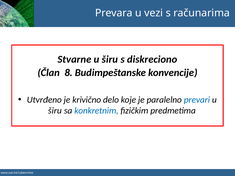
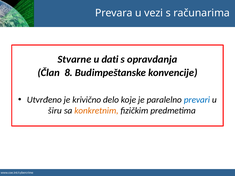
širu: širu -> dati (110, 59)
diskreciono: diskreciono -> opravdanja (152, 59)
konkretnim colour: blue -> orange (96, 111)
